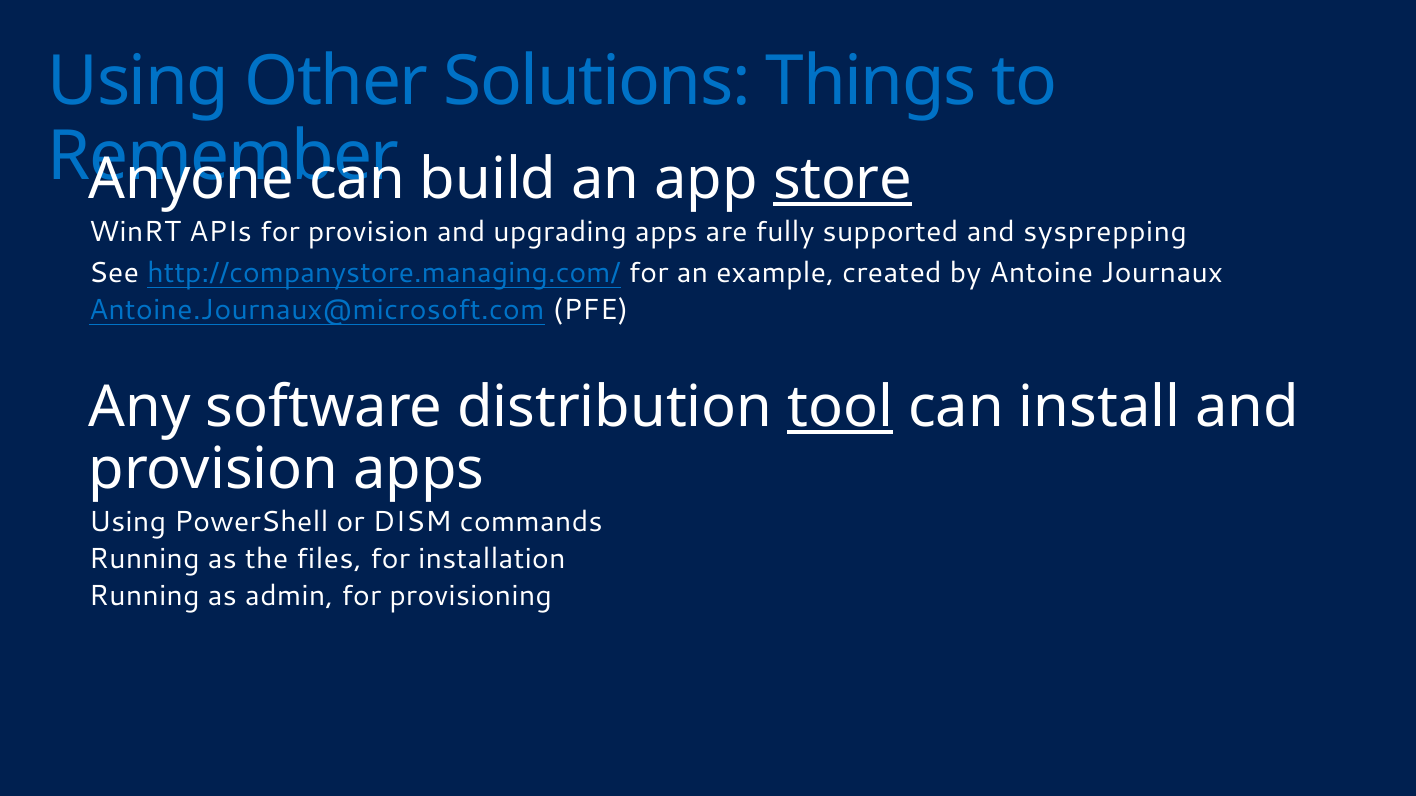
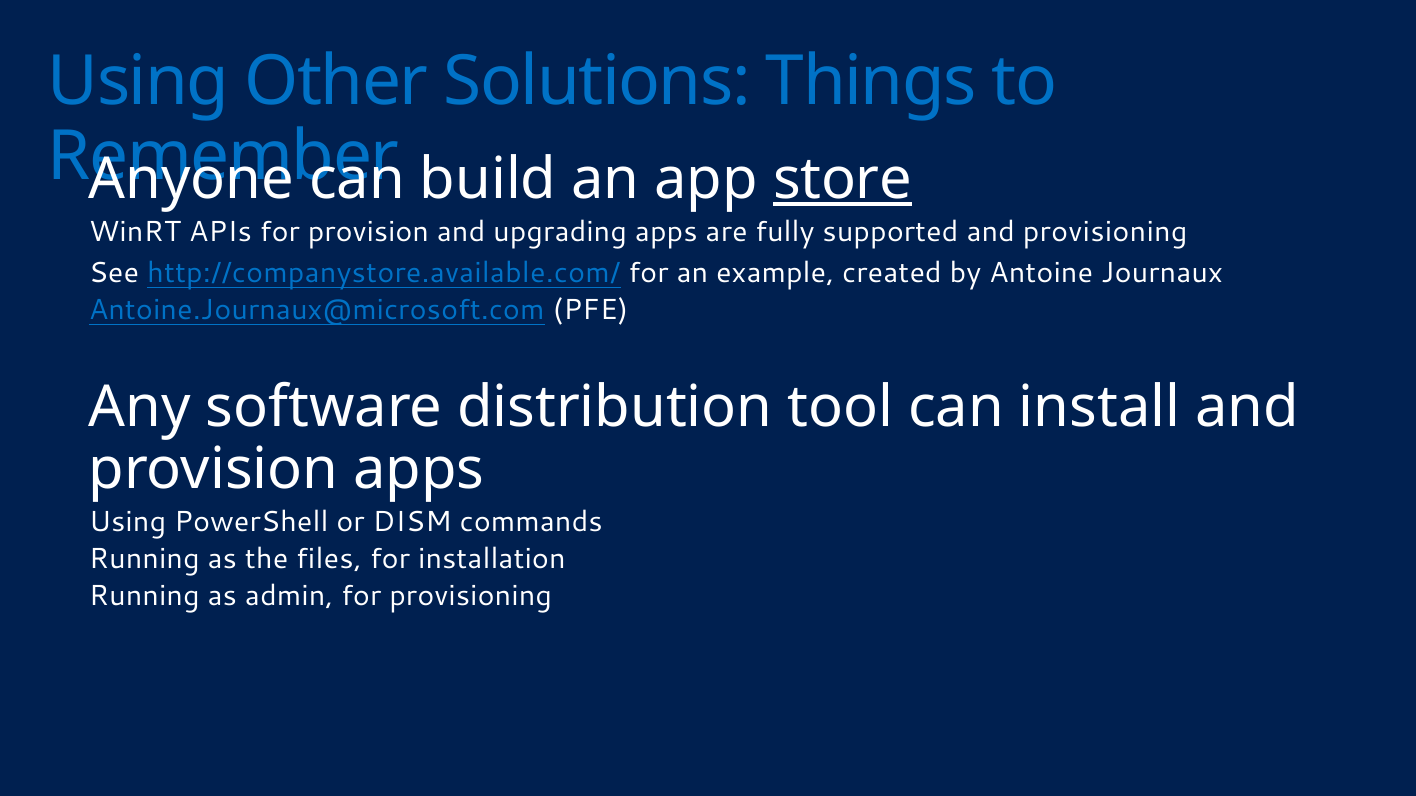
and sysprepping: sysprepping -> provisioning (1105, 232)
http://companystore.managing.com/: http://companystore.managing.com/ -> http://companystore.available.com/ (384, 273)
tool underline: present -> none (840, 407)
